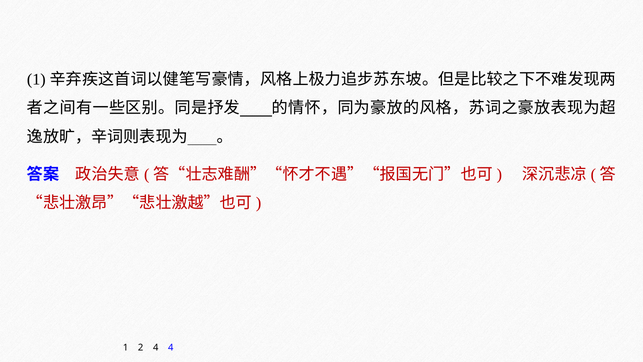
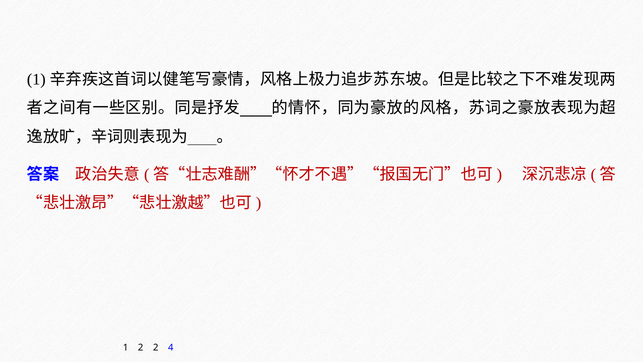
2 4: 4 -> 2 (156, 348)
